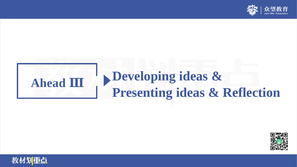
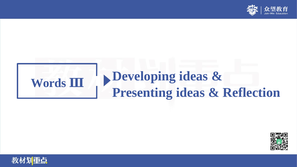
Ahead: Ahead -> Words (48, 83)
